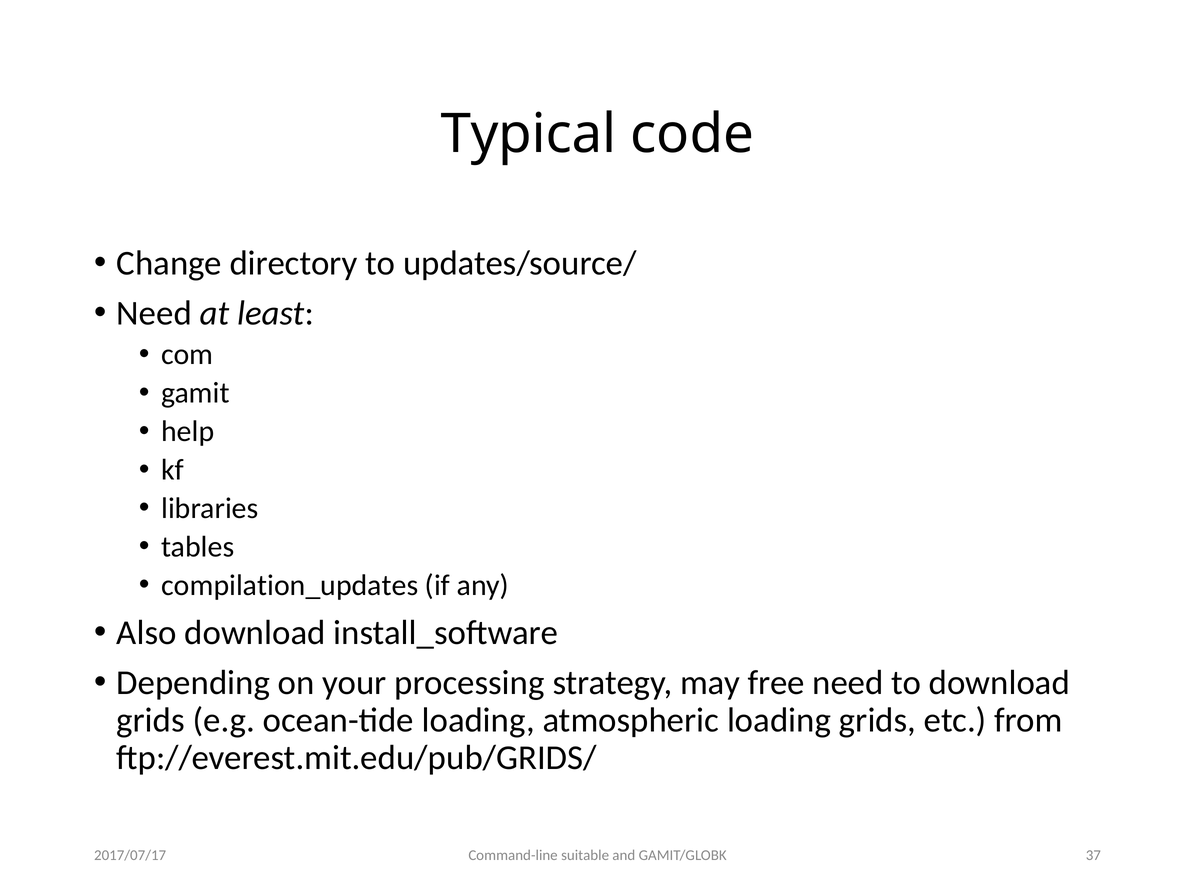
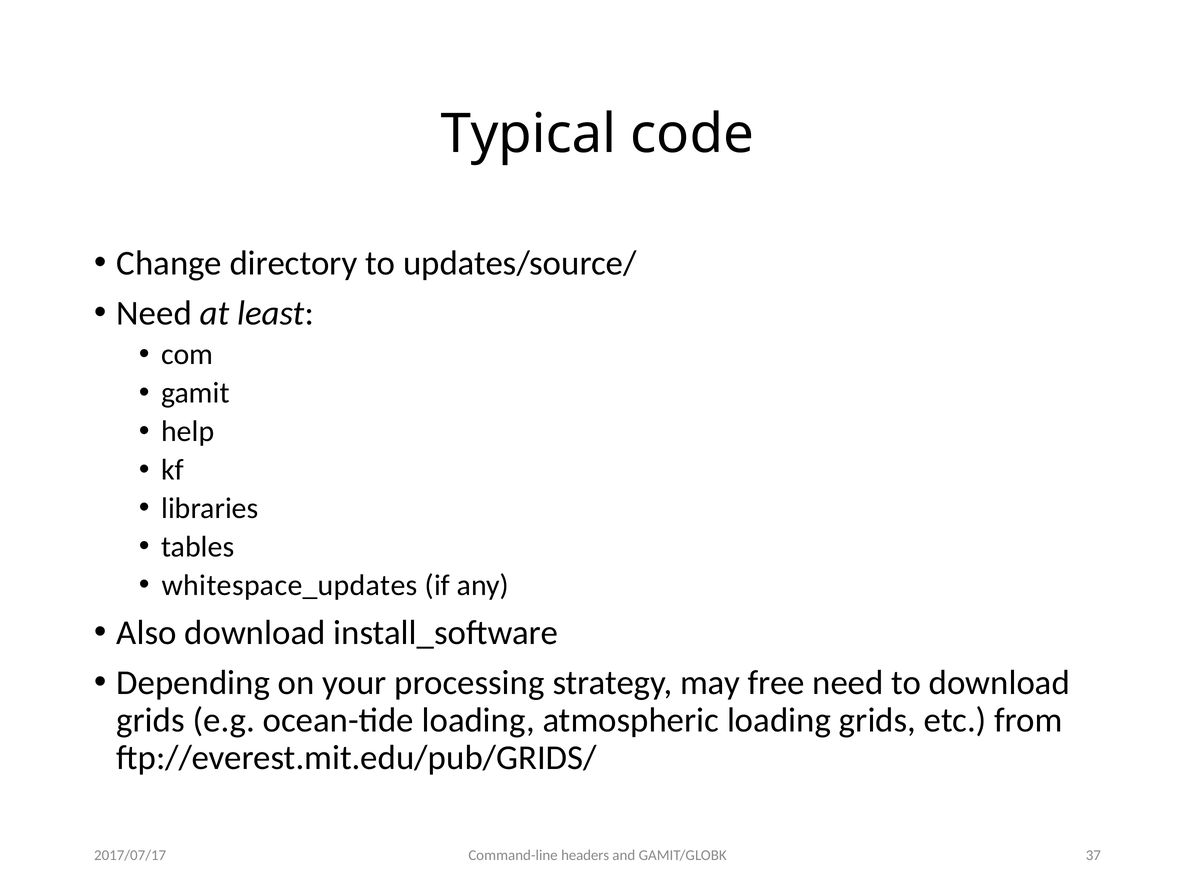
compilation_updates: compilation_updates -> whitespace_updates (290, 585)
suitable: suitable -> headers (585, 856)
